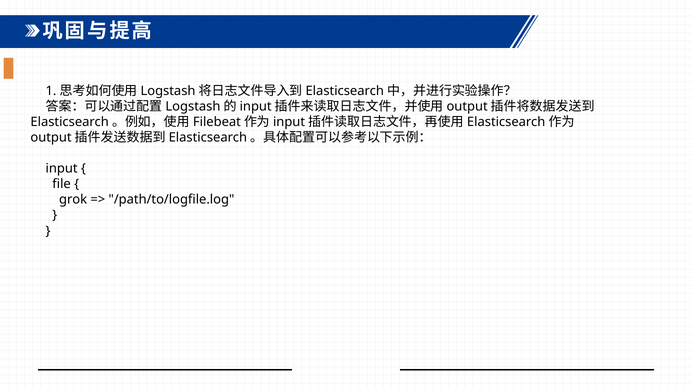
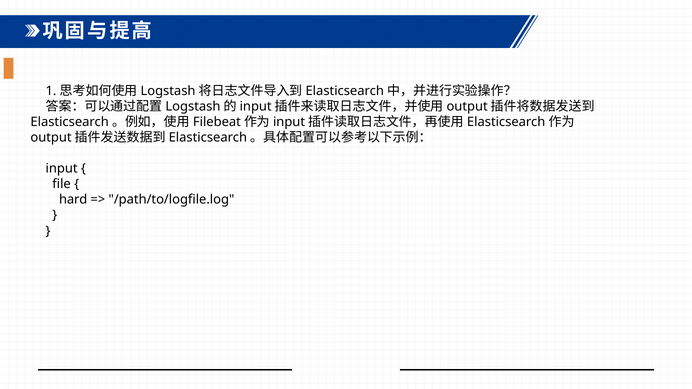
grok: grok -> hard (73, 200)
